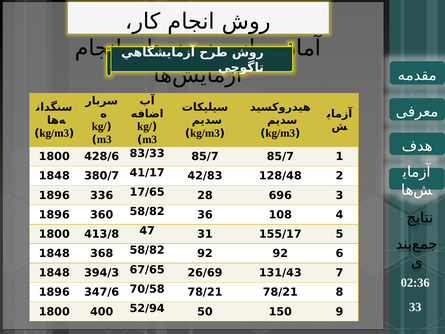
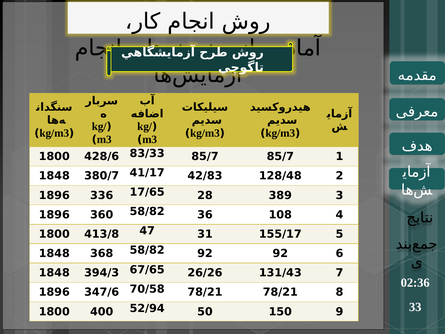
696: 696 -> 389 (280, 195)
26/69: 26/69 -> 26/26 (205, 273)
